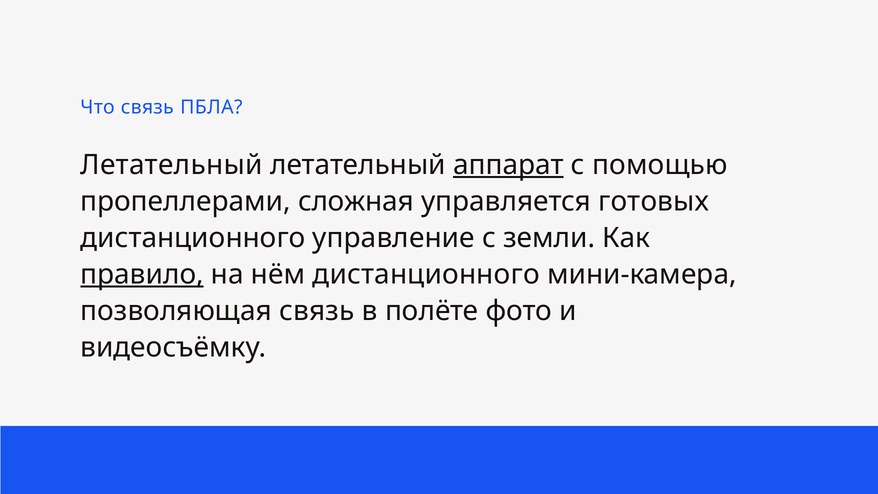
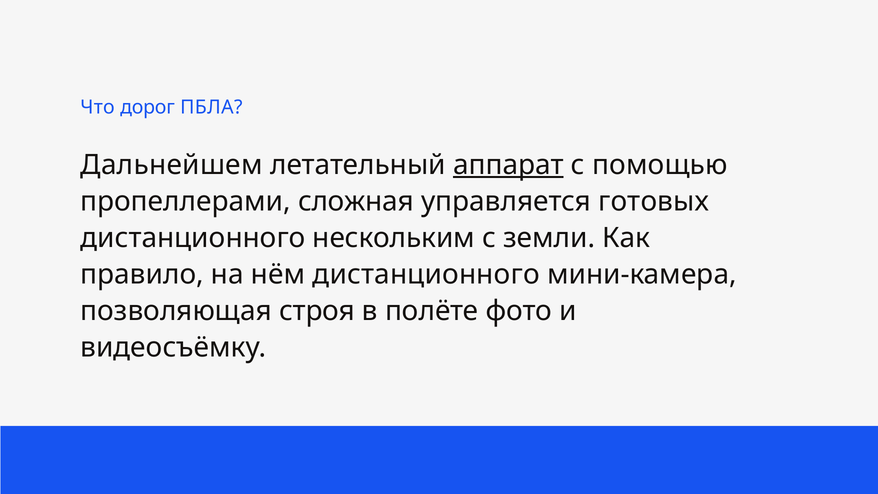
Что связь: связь -> дорог (147, 107)
Летательный: Летательный -> Дальнейшем (171, 165)
управление: управление -> нескольким (394, 238)
правило underline: present -> none (142, 274)
позволяющая связь: связь -> строя (317, 311)
